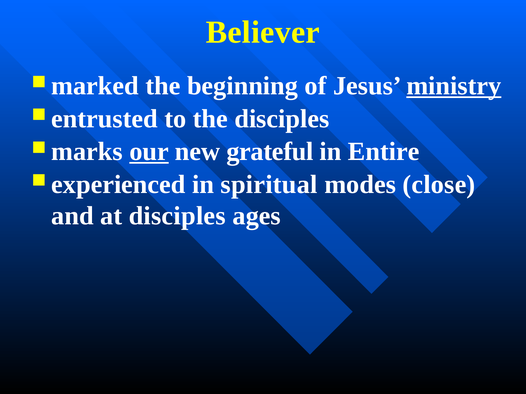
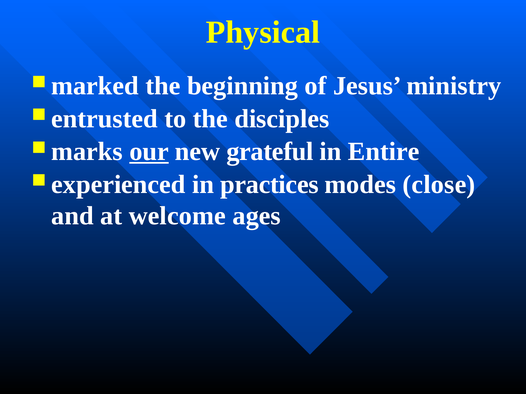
Believer: Believer -> Physical (263, 32)
ministry underline: present -> none (454, 86)
spiritual: spiritual -> practices (269, 185)
at disciples: disciples -> welcome (177, 216)
